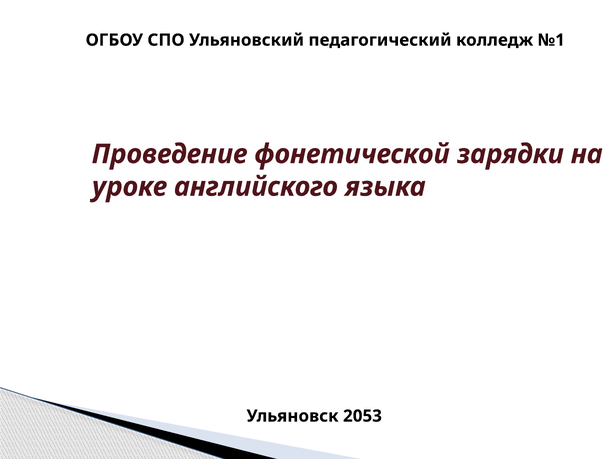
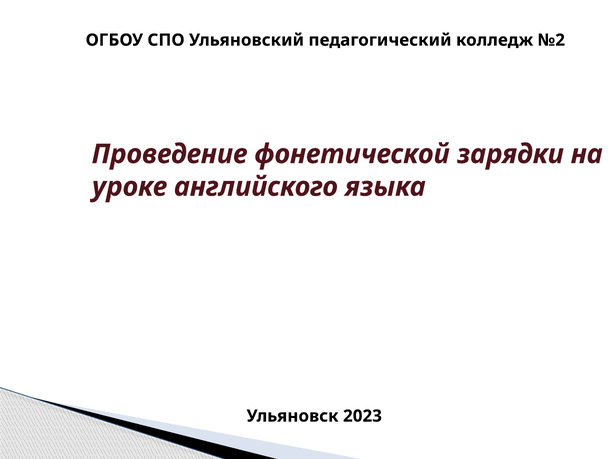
№1: №1 -> №2 (551, 40)
2053: 2053 -> 2023 (362, 416)
